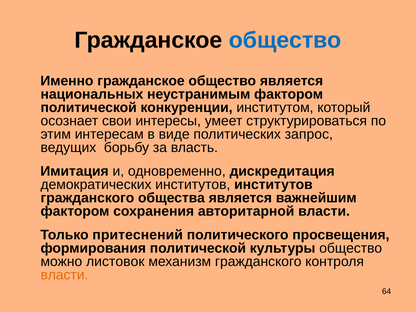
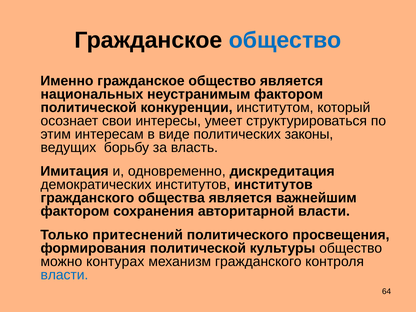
запрос: запрос -> законы (309, 134)
листовок: листовок -> контурах (115, 262)
власти colour: orange -> blue (64, 275)
